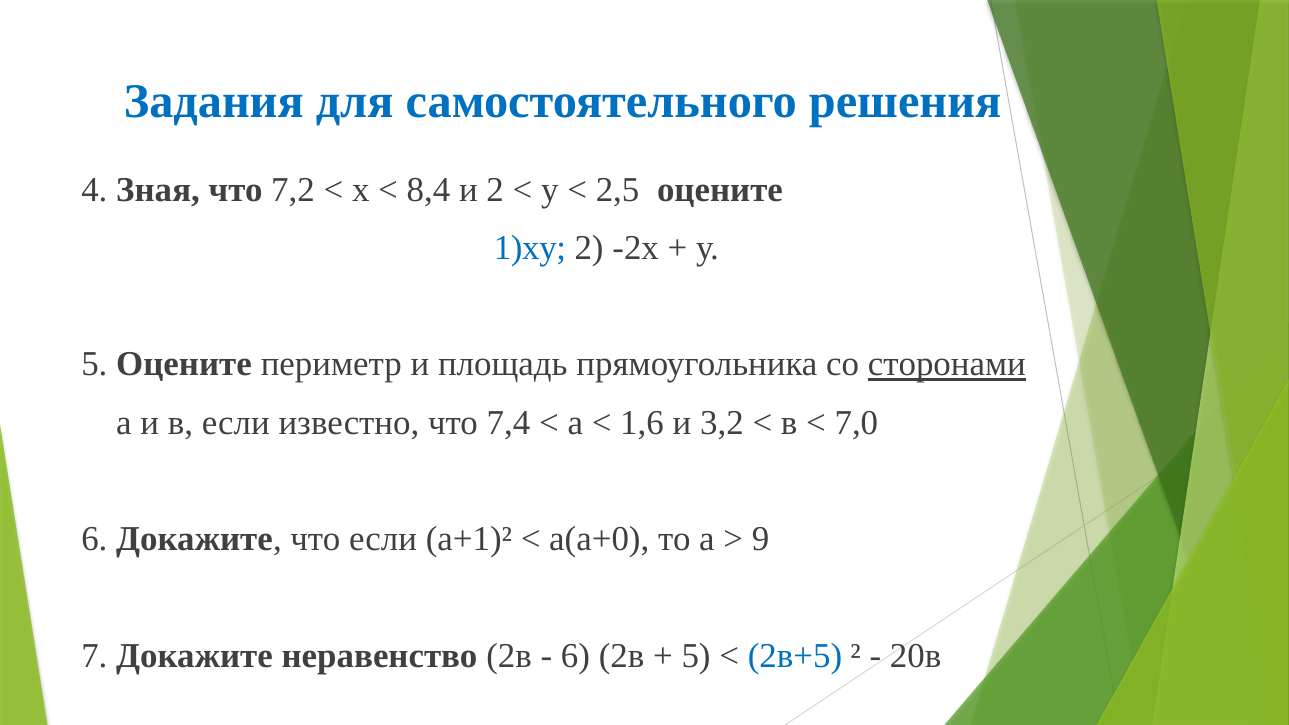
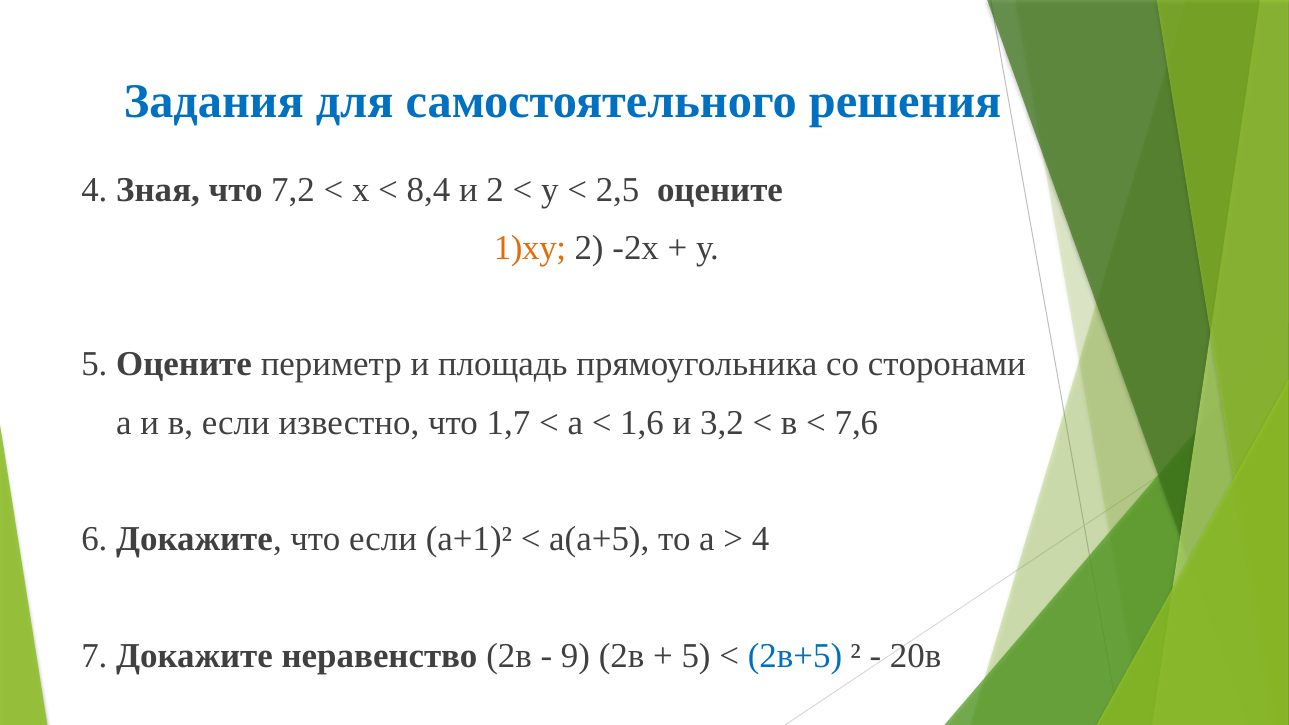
1)ху colour: blue -> orange (530, 248)
сторонами underline: present -> none (947, 364)
7,4: 7,4 -> 1,7 (509, 423)
7,0: 7,0 -> 7,6 (856, 423)
а(а+0: а(а+0 -> а(а+5 (599, 539)
9: 9 -> 4 (761, 539)
6: 6 -> 9 (575, 656)
